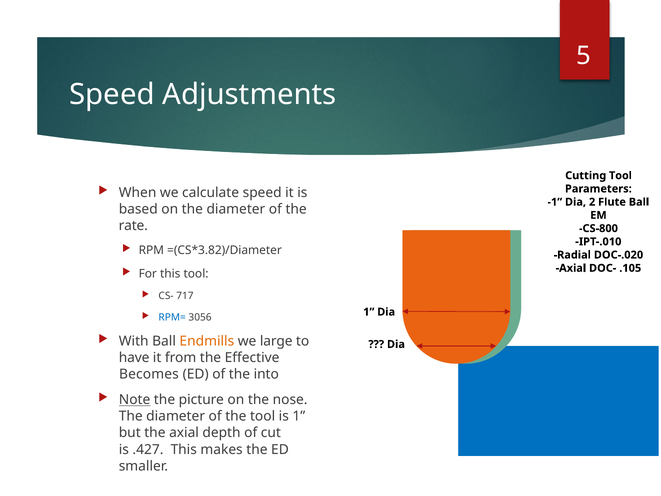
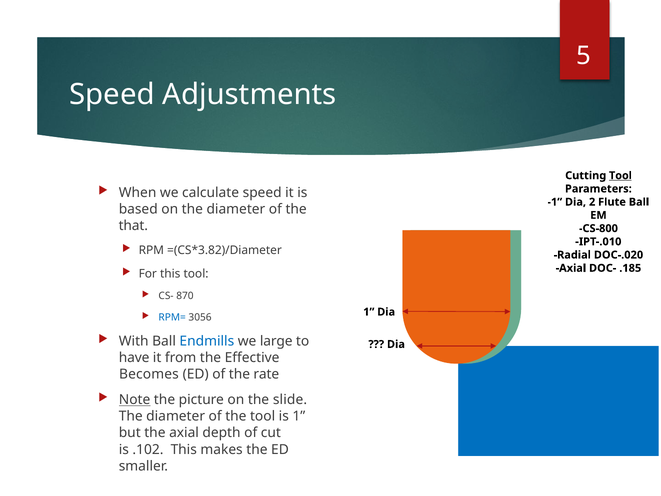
Tool underline: none -> present (620, 175)
rate: rate -> that (133, 226)
.105: .105 -> .185 (630, 268)
717: 717 -> 870 (185, 296)
Endmills colour: orange -> blue (207, 341)
into: into -> rate (266, 374)
nose: nose -> slide (290, 400)
.427: .427 -> .102 (148, 449)
